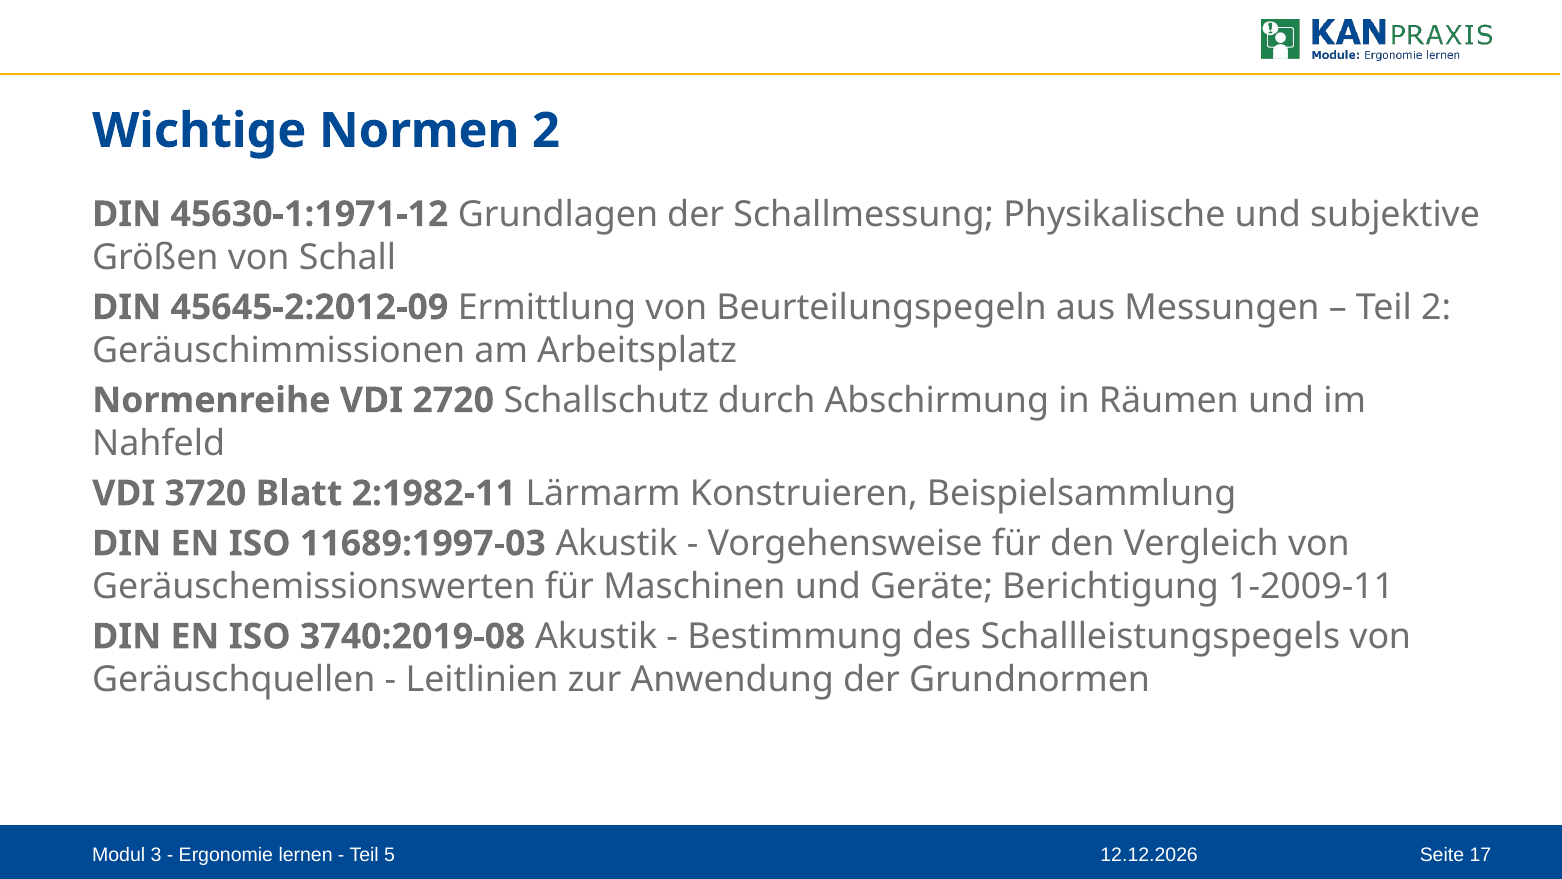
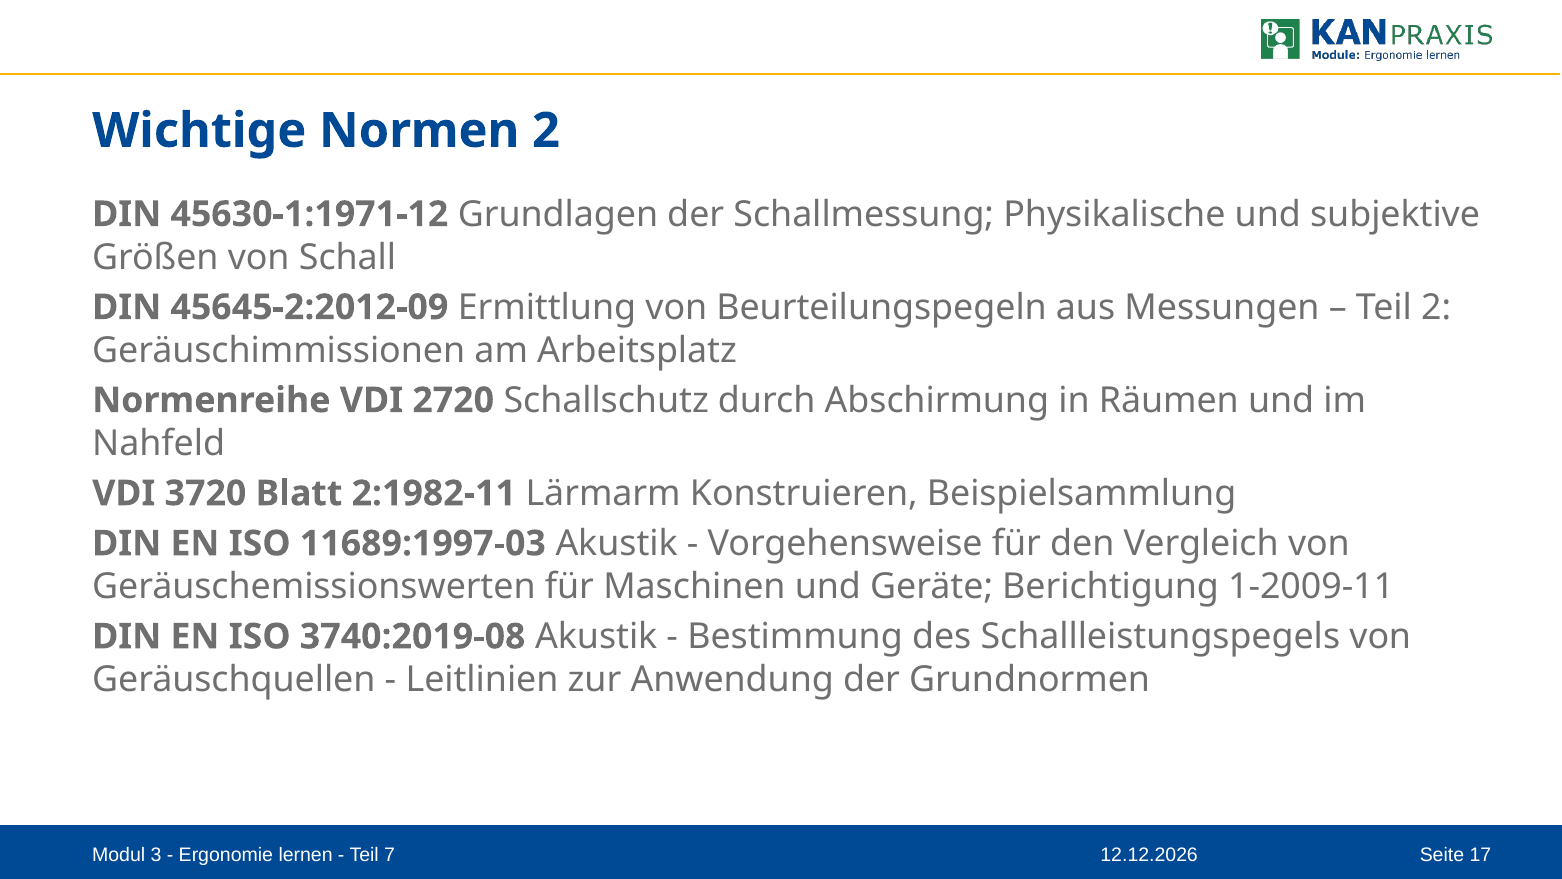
5: 5 -> 7 (390, 855)
